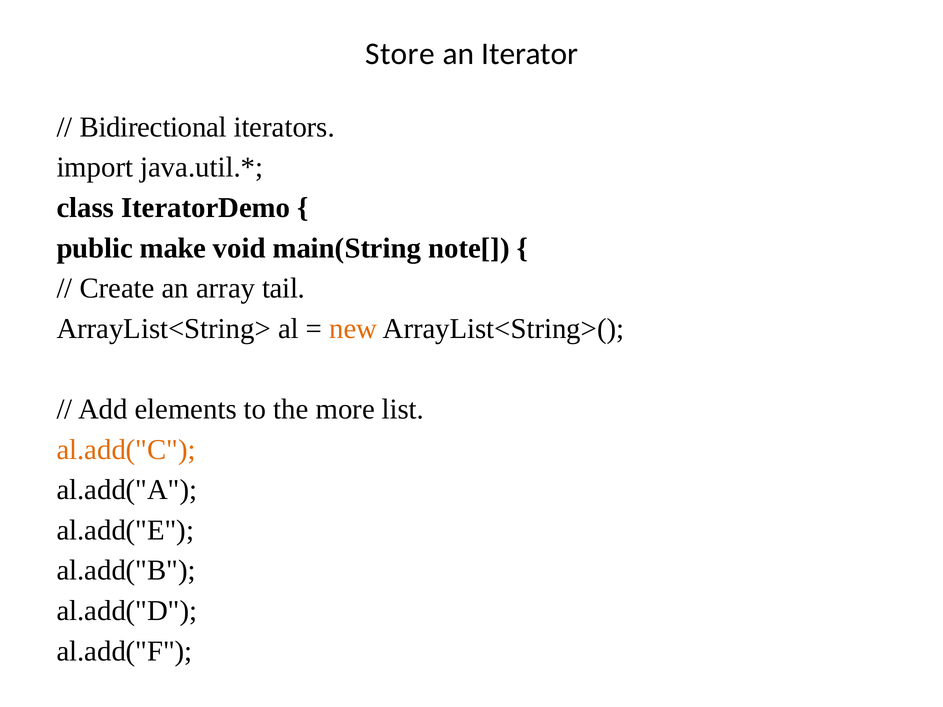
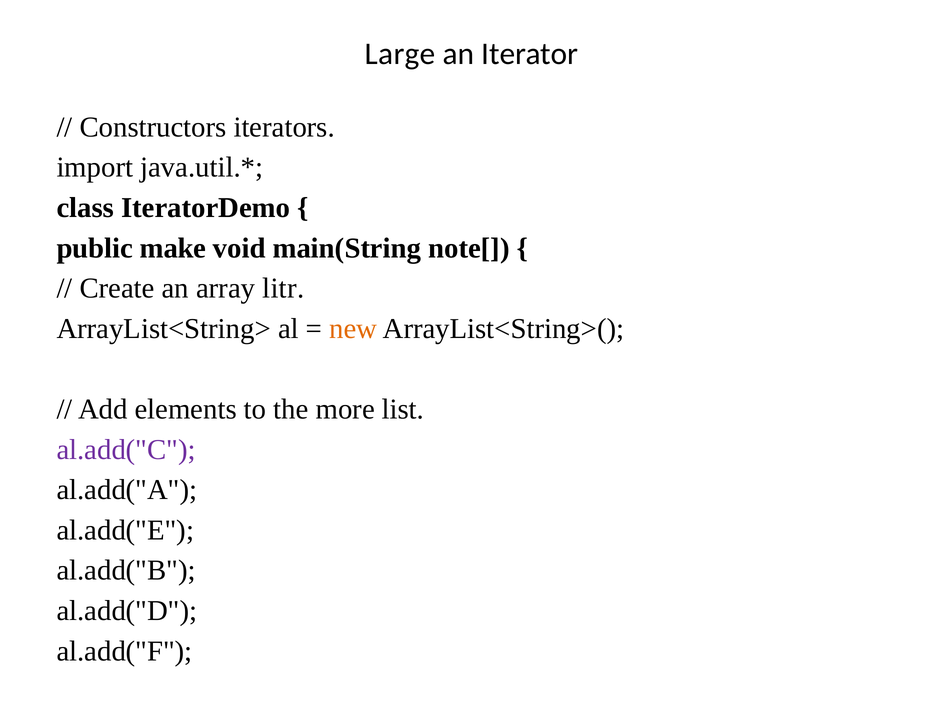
Store: Store -> Large (400, 54)
Bidirectional: Bidirectional -> Constructors (153, 127)
tail: tail -> litr (283, 288)
al.add("C colour: orange -> purple (126, 450)
